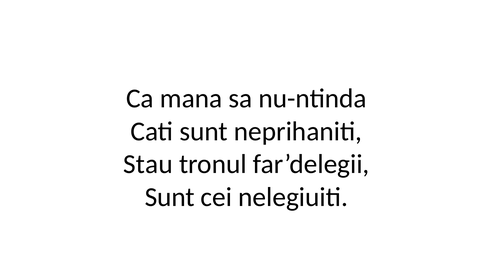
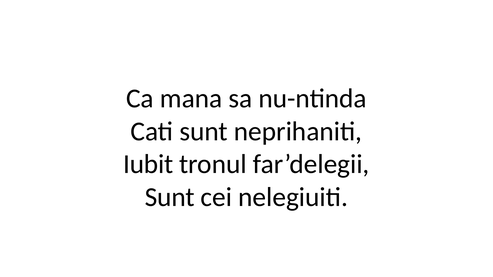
Stau: Stau -> Iubit (148, 164)
